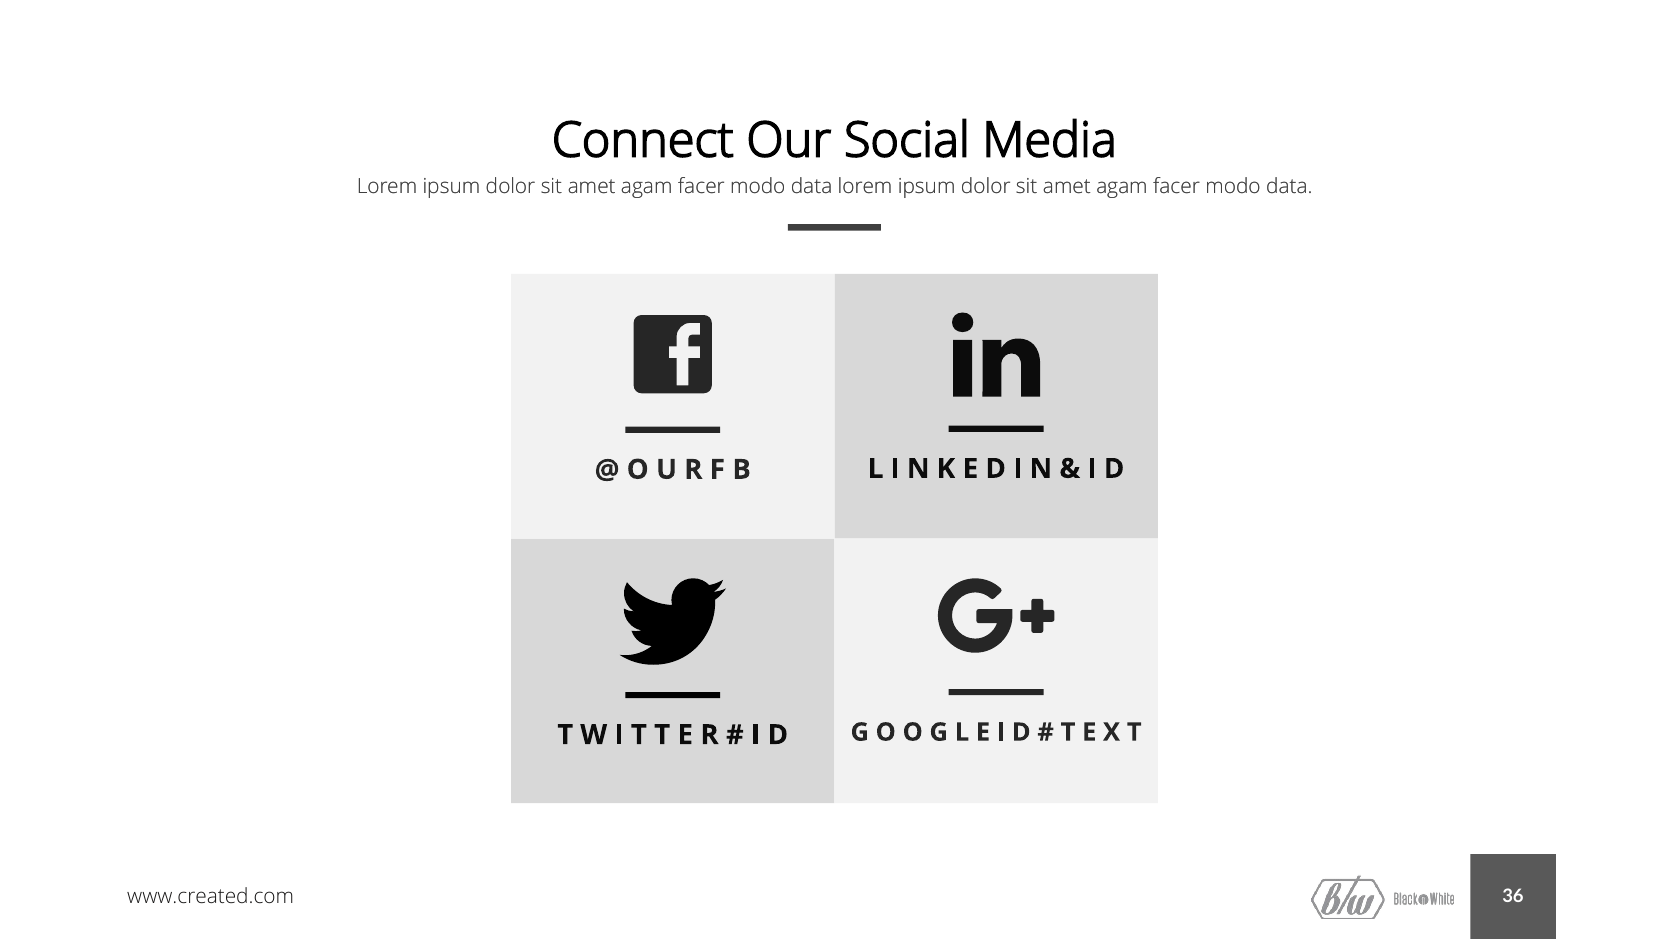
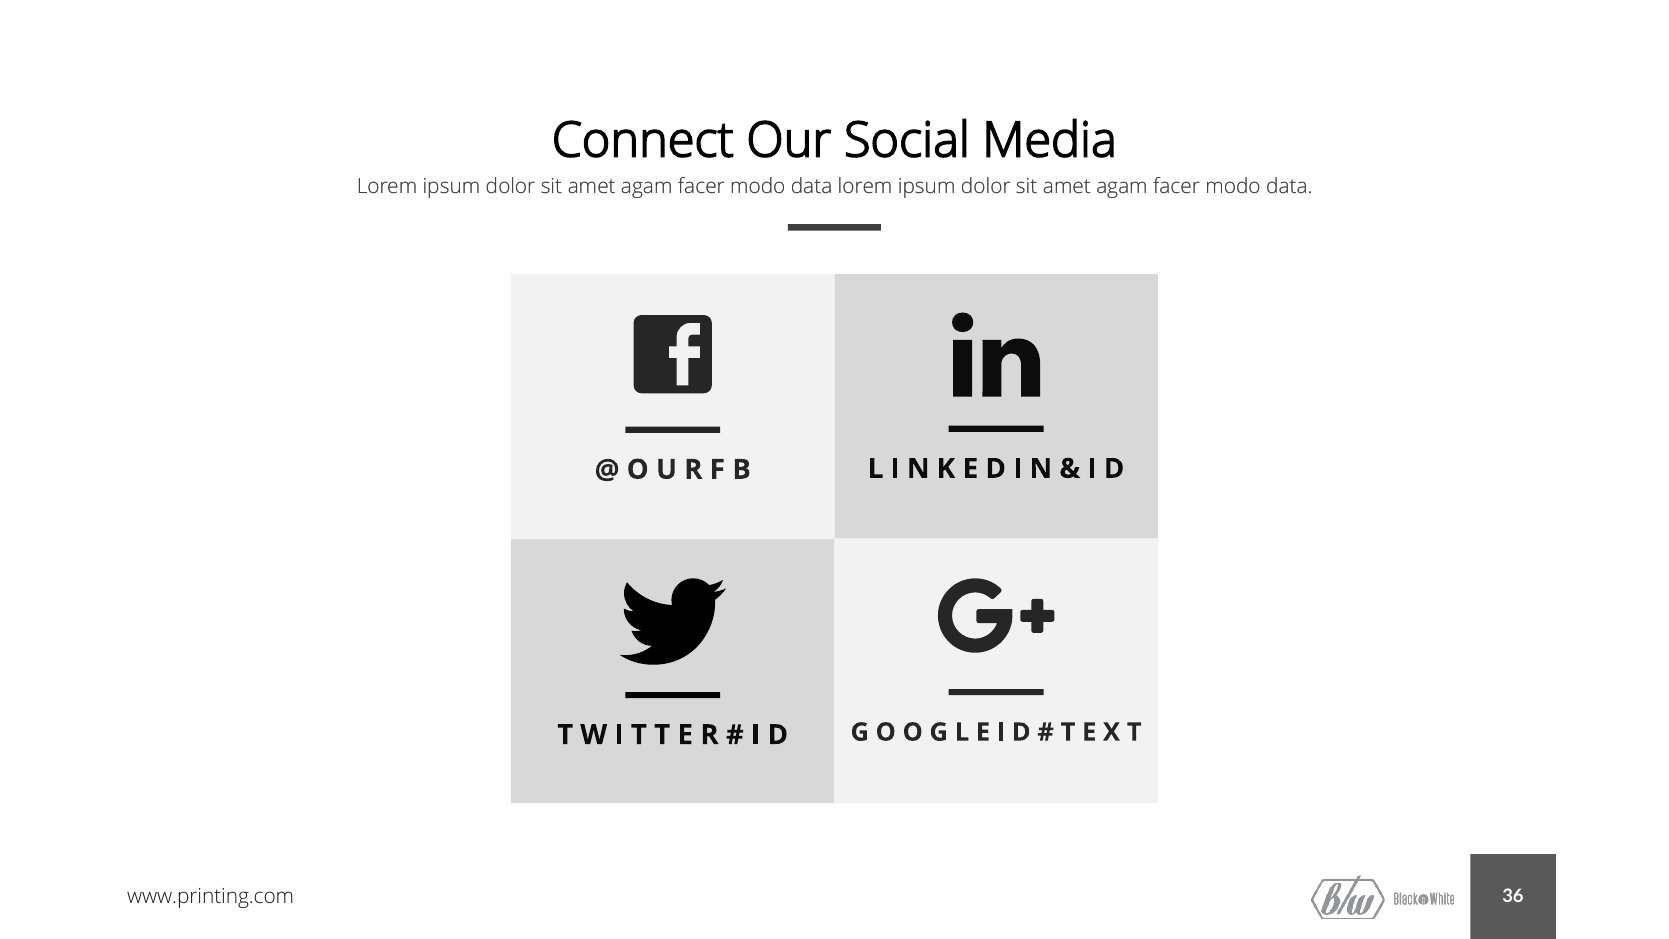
www.created.com: www.created.com -> www.printing.com (211, 897)
